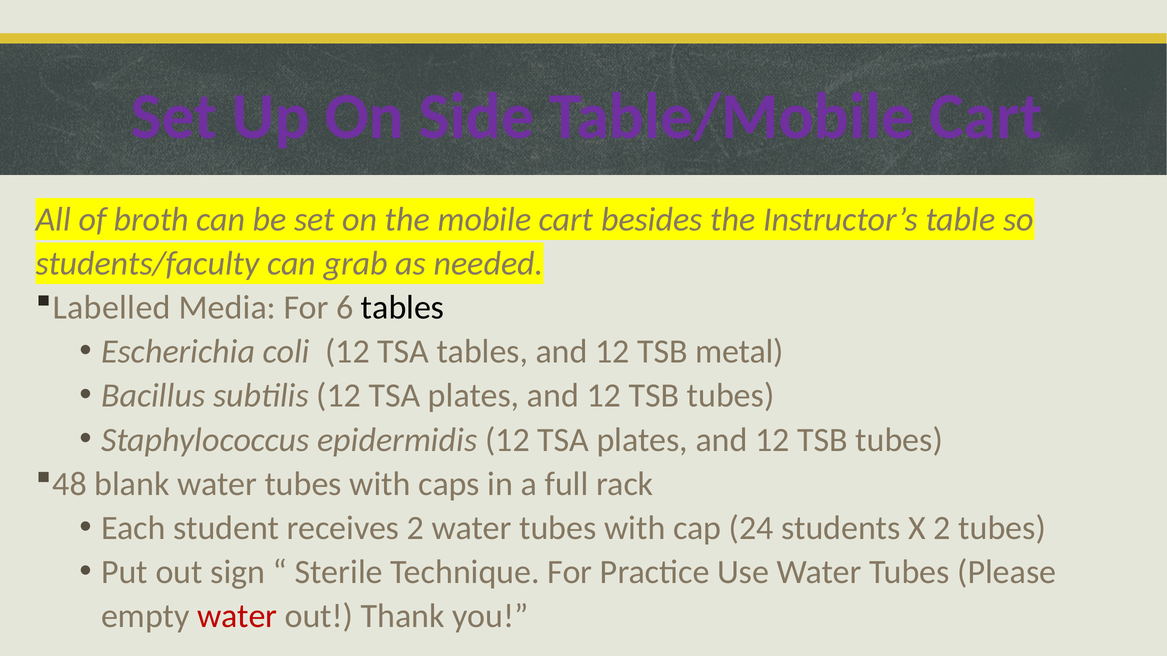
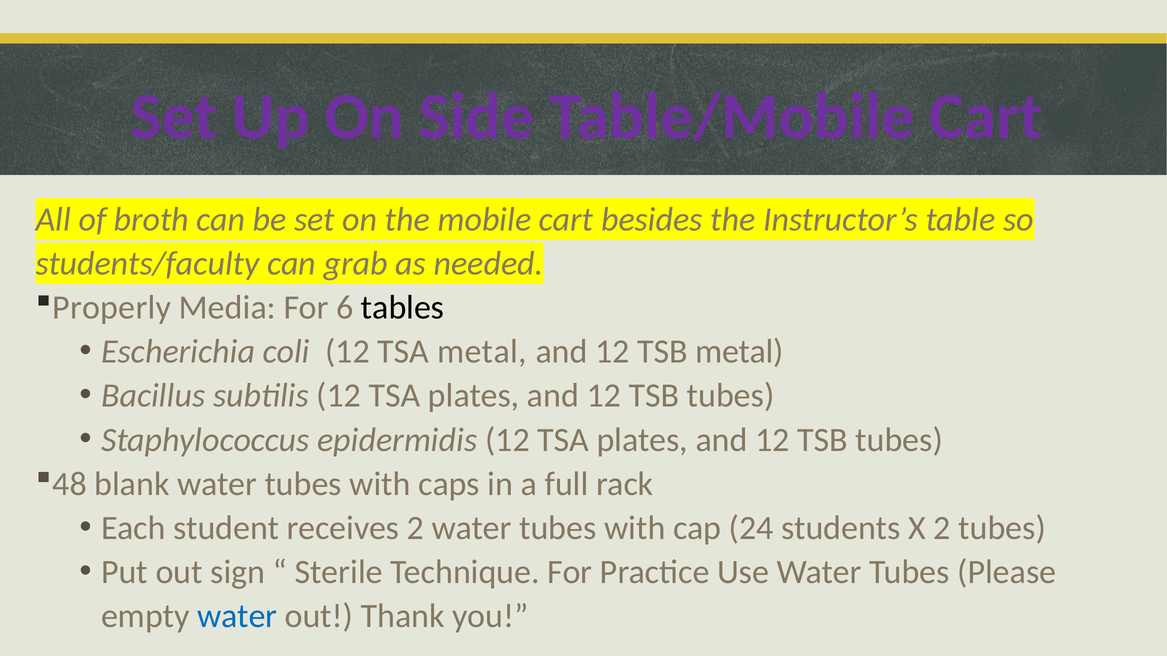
Labelled: Labelled -> Properly (112, 308)
TSA tables: tables -> metal (482, 352)
water colour: red -> blue (237, 616)
